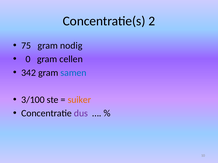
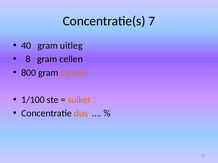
2: 2 -> 7 (152, 21)
75: 75 -> 40 (26, 46)
nodig: nodig -> uitleg (71, 46)
0: 0 -> 8 (28, 59)
342: 342 -> 800 (29, 73)
samen colour: blue -> orange (74, 73)
3/100: 3/100 -> 1/100 (33, 100)
dus colour: purple -> orange (81, 114)
